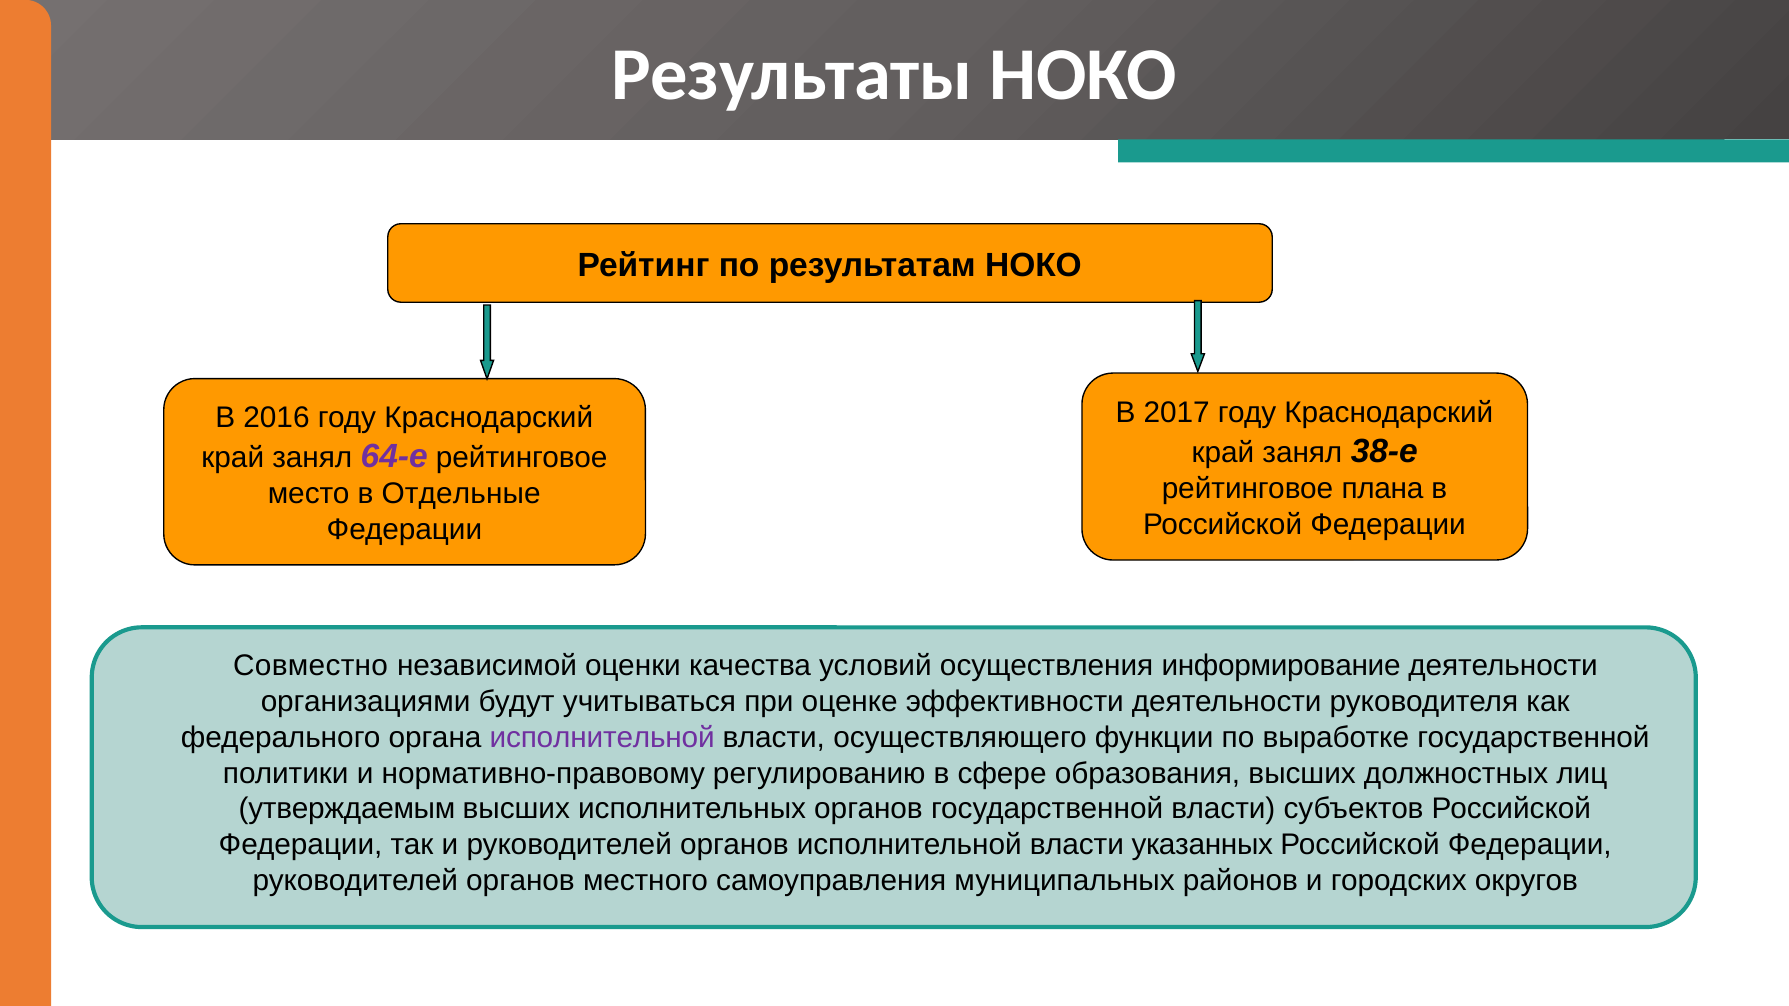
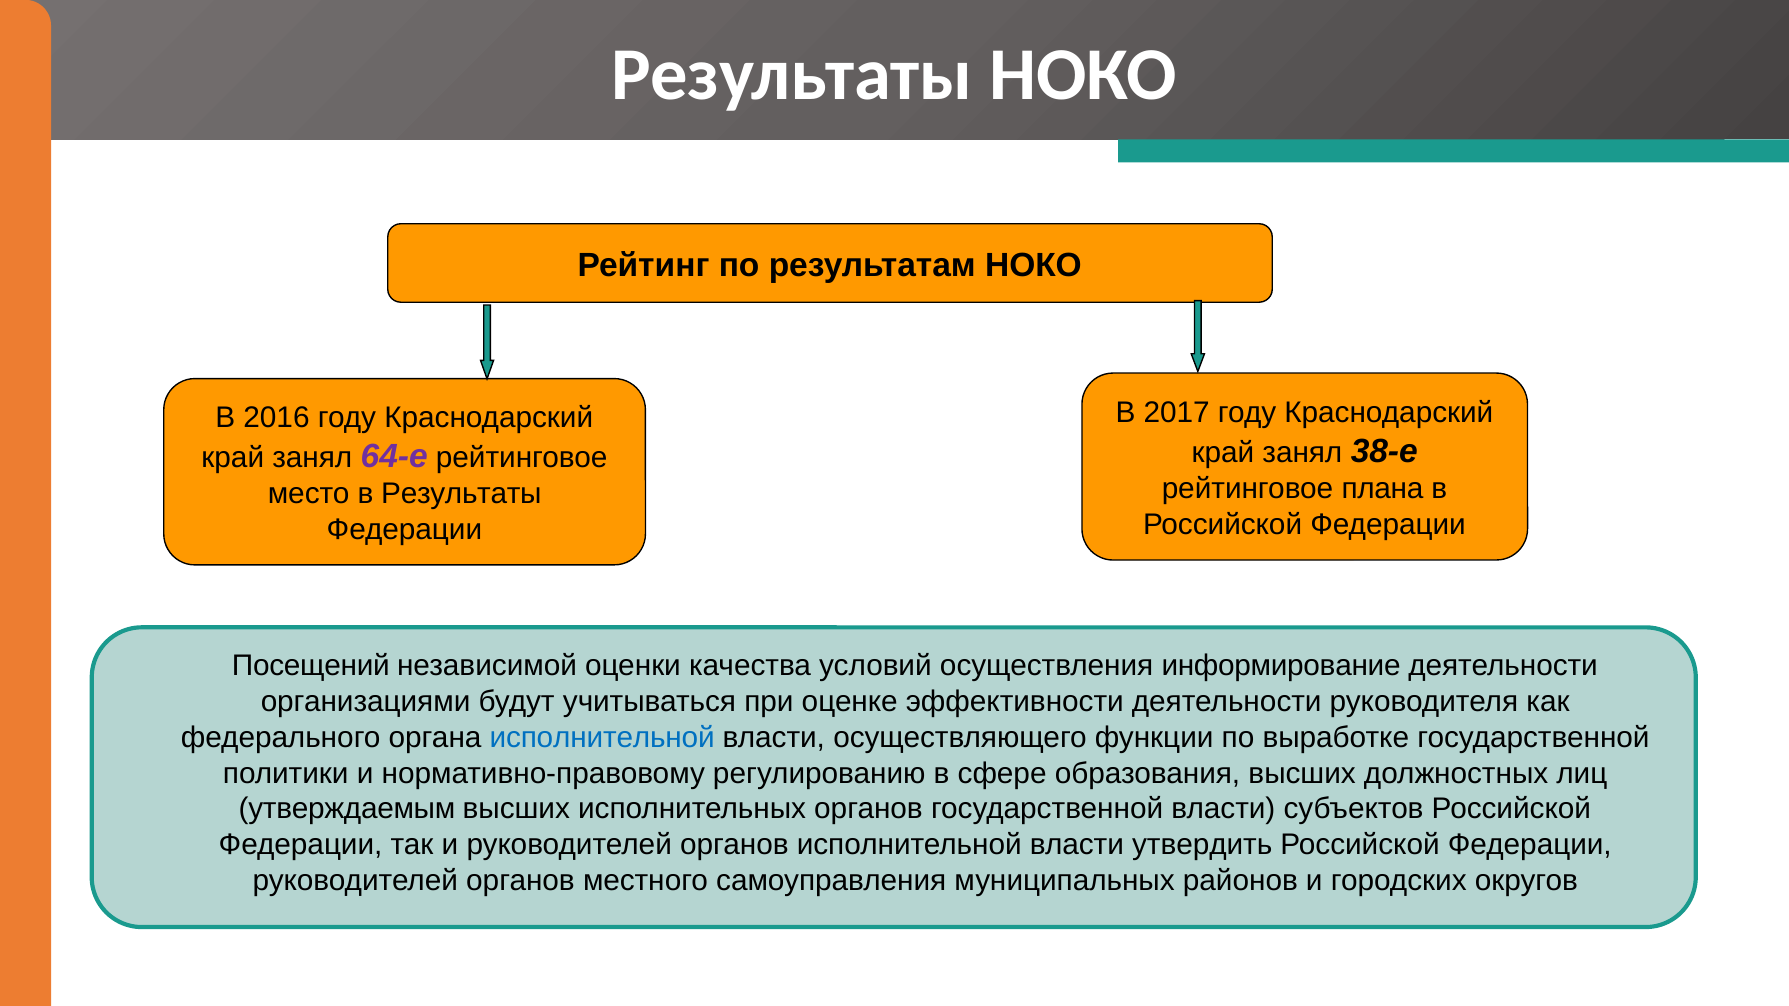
в Отдельные: Отдельные -> Результаты (461, 494)
Совместно: Совместно -> Посещений (311, 666)
исполнительной colour: purple -> blue (602, 738)
указанных: указанных -> утвердить (1202, 845)
